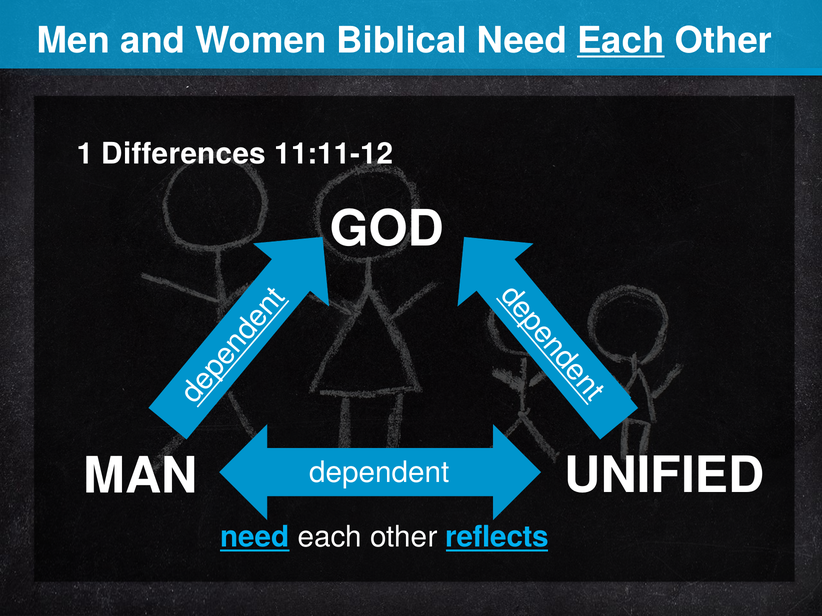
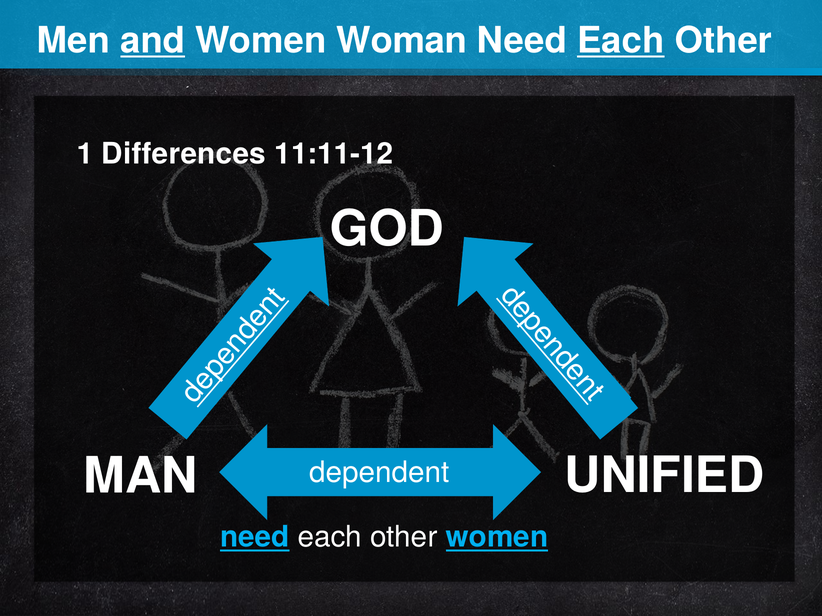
and underline: none -> present (153, 41)
Biblical: Biblical -> Woman (402, 41)
other reflects: reflects -> women (497, 538)
